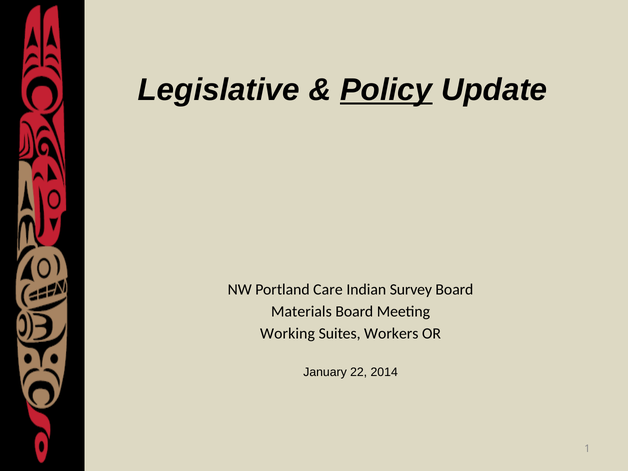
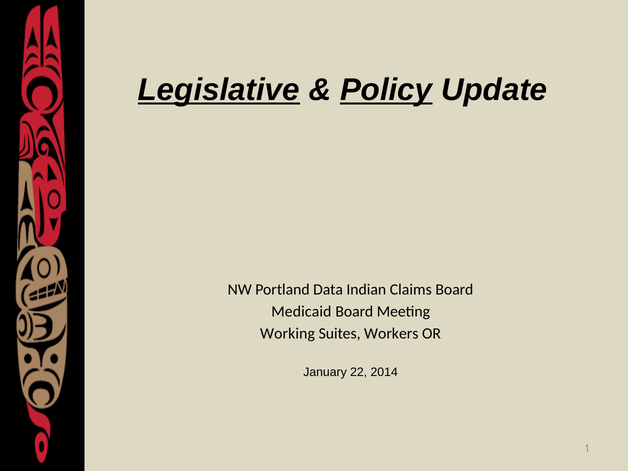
Legislative underline: none -> present (219, 90)
Care: Care -> Data (328, 290)
Survey: Survey -> Claims (411, 290)
Materials: Materials -> Medicaid (301, 312)
